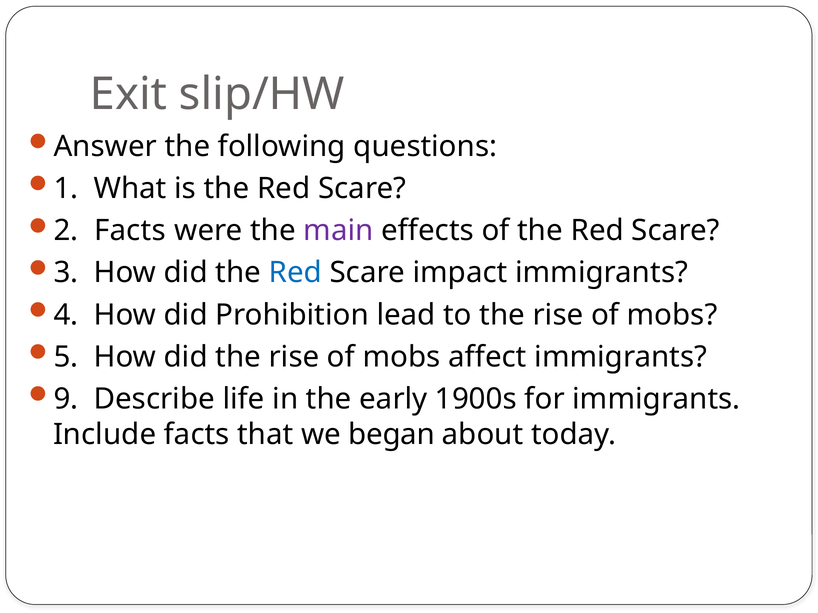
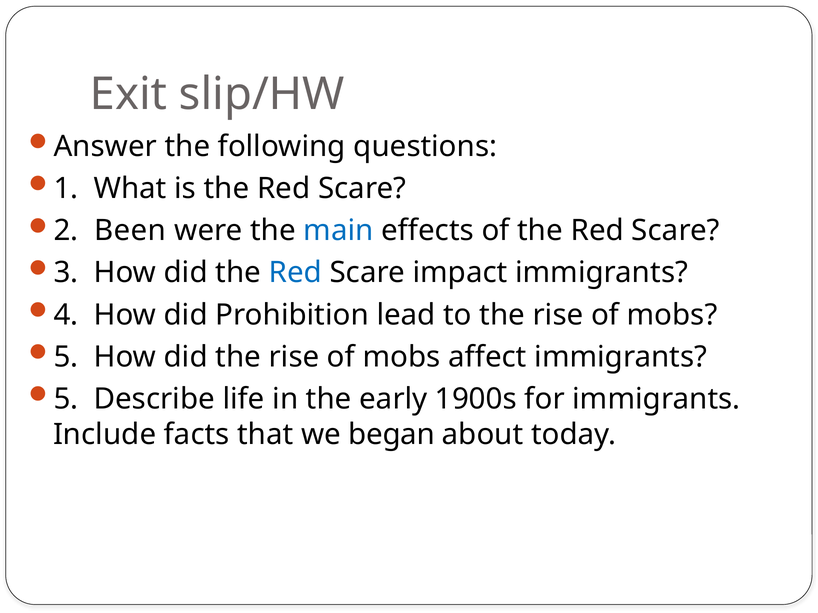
2 Facts: Facts -> Been (130, 231)
main colour: purple -> blue (339, 231)
9: 9 -> 5 (66, 399)
